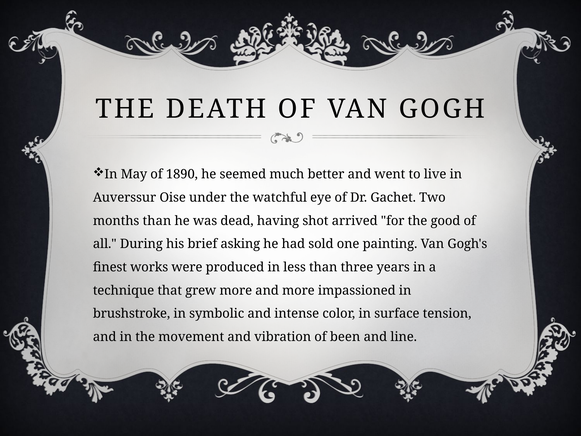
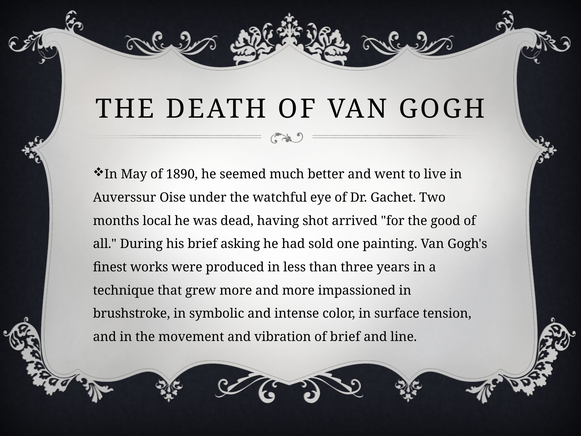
months than: than -> local (157, 221)
of been: been -> brief (345, 337)
